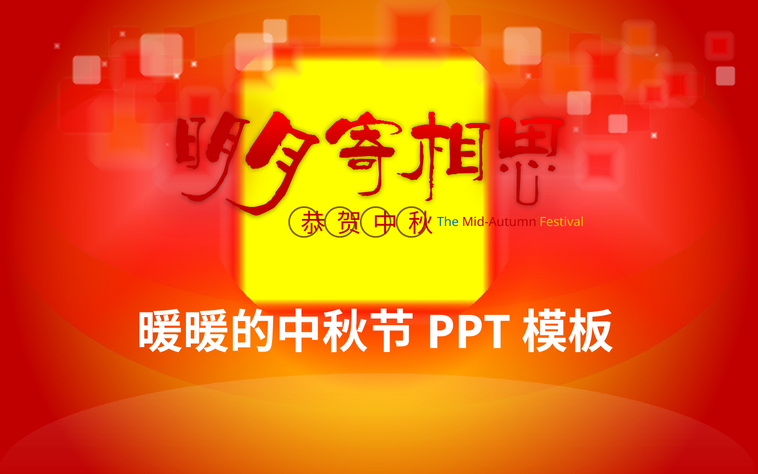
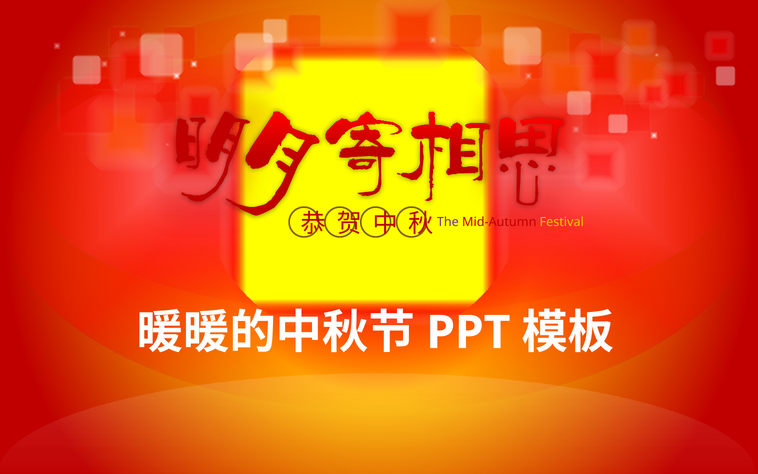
The colour: blue -> purple (448, 222)
